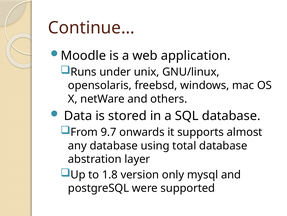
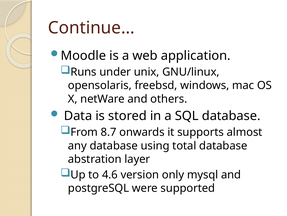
9.7: 9.7 -> 8.7 (109, 132)
1.8: 1.8 -> 4.6 (110, 174)
